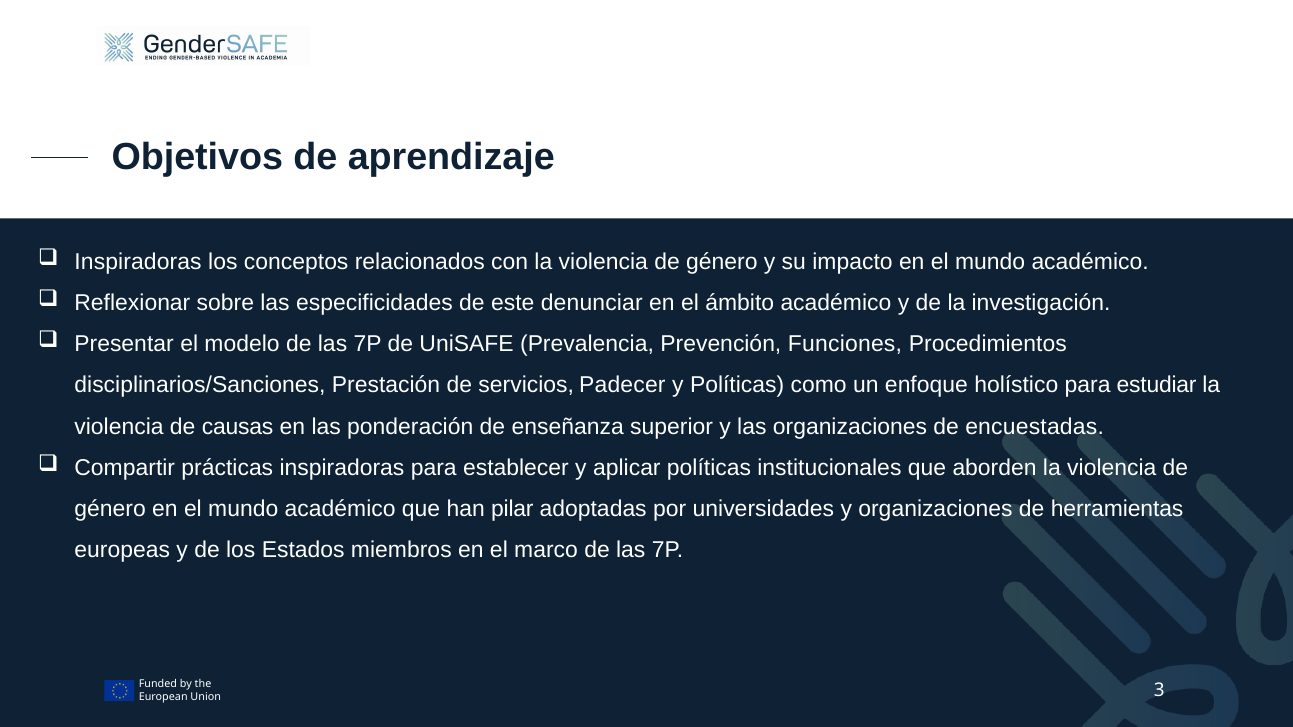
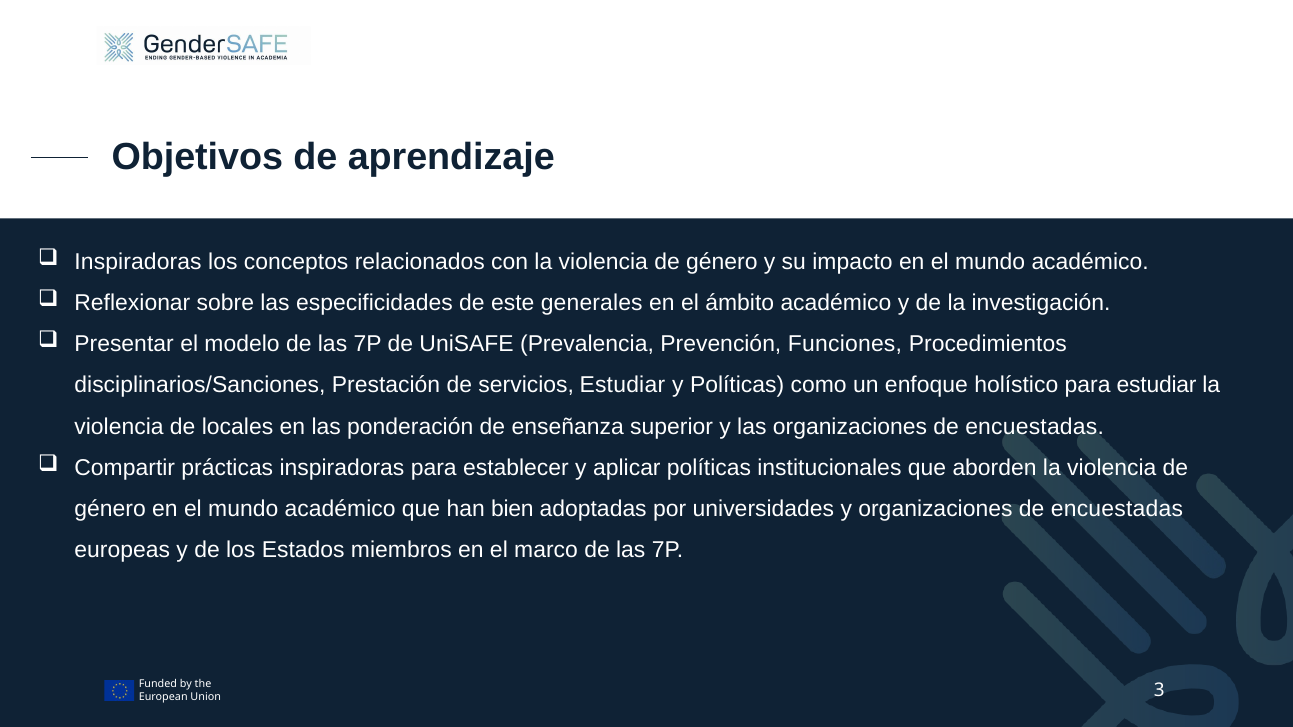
denunciar: denunciar -> generales (592, 303)
servicios Padecer: Padecer -> Estudiar (622, 385)
causas: causas -> locales (238, 427)
pilar: pilar -> bien (512, 509)
y organizaciones de herramientas: herramientas -> encuestadas (1117, 509)
